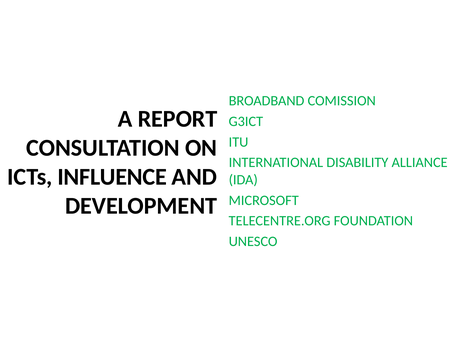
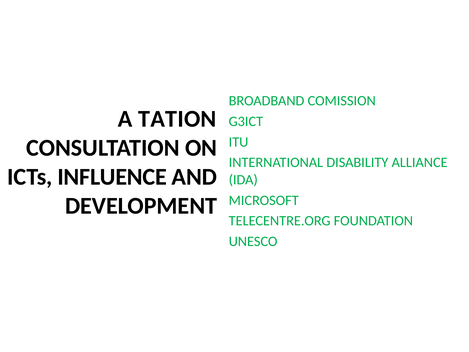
REPORT: REPORT -> TATION (177, 119)
